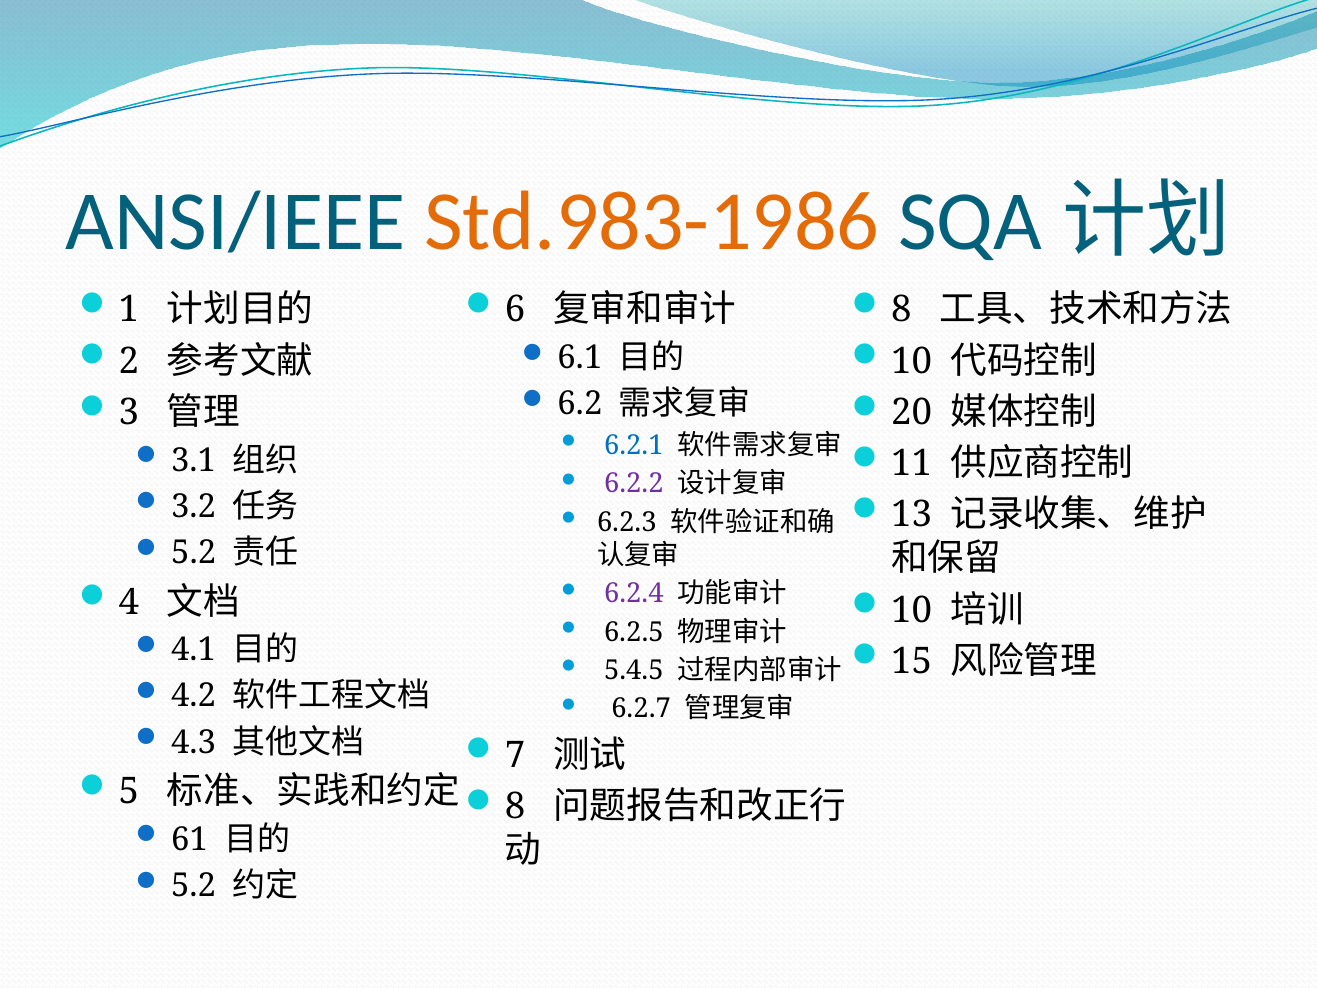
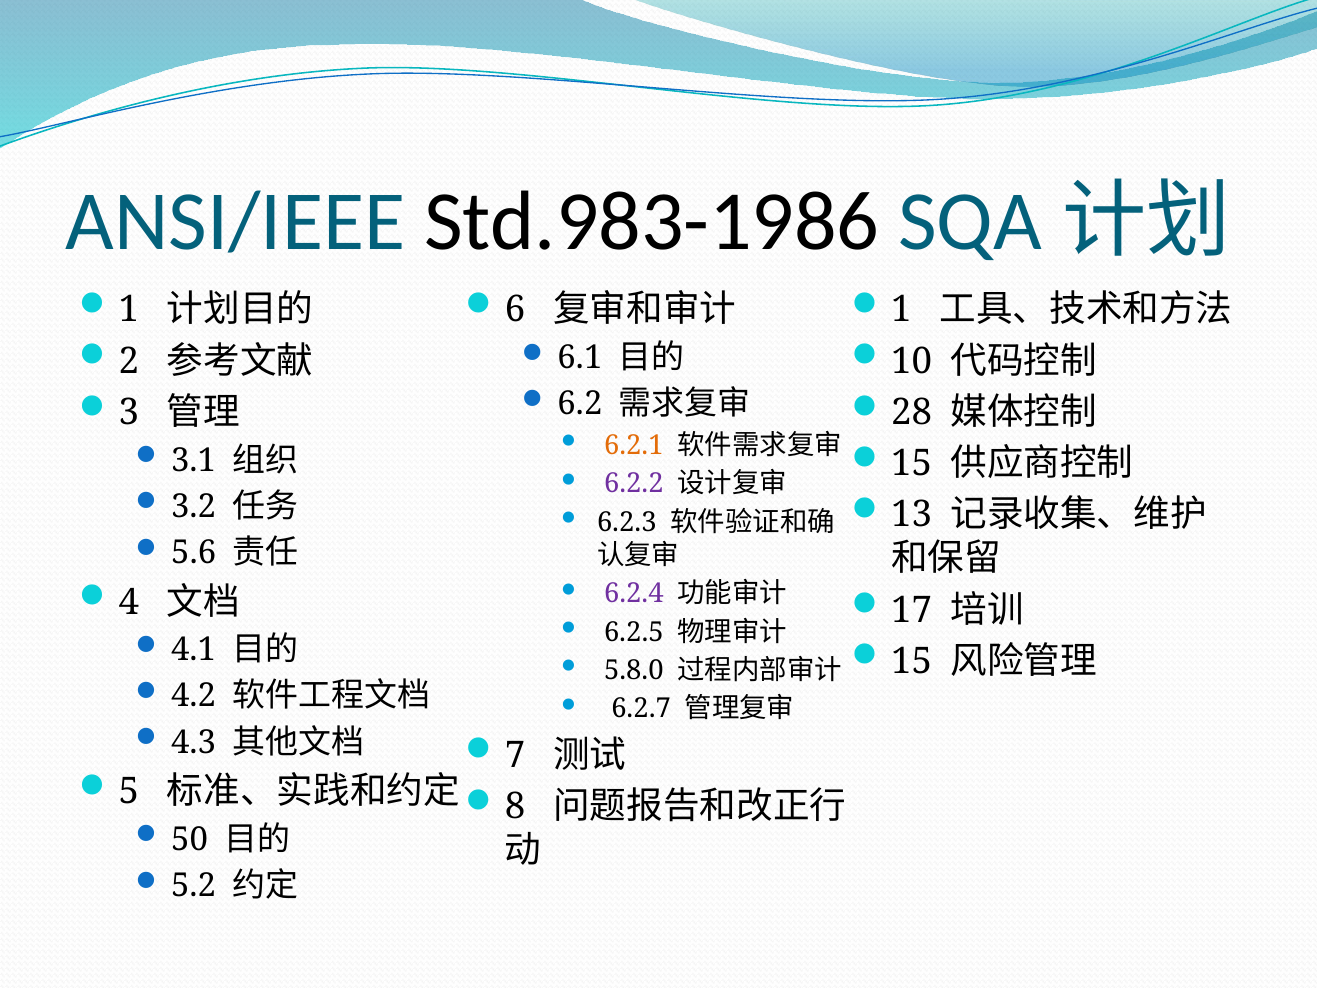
Std.983-1986 colour: orange -> black (652, 221)
8: 8 -> 1 (901, 310)
20: 20 -> 28 (912, 412)
6.2.1 colour: blue -> orange (634, 445)
11: 11 -> 15 (912, 463)
5.2: 5.2 -> 5.6 (194, 552)
10: 10 -> 17 (912, 610)
5.4.5: 5.4.5 -> 5.8.0 (634, 670)
61: 61 -> 50 (190, 839)
